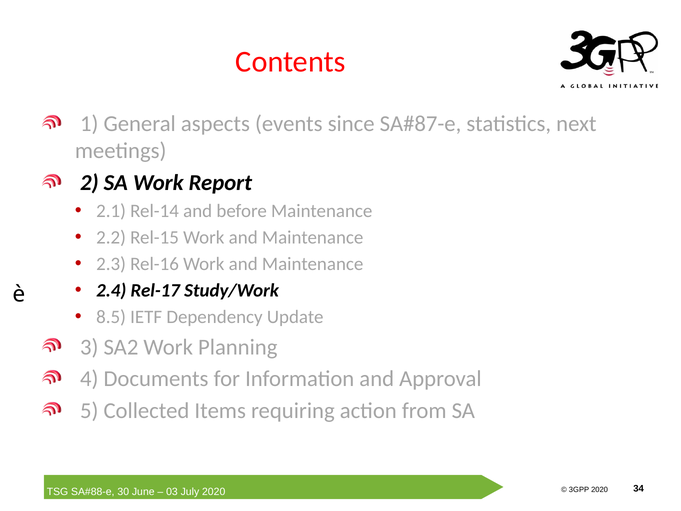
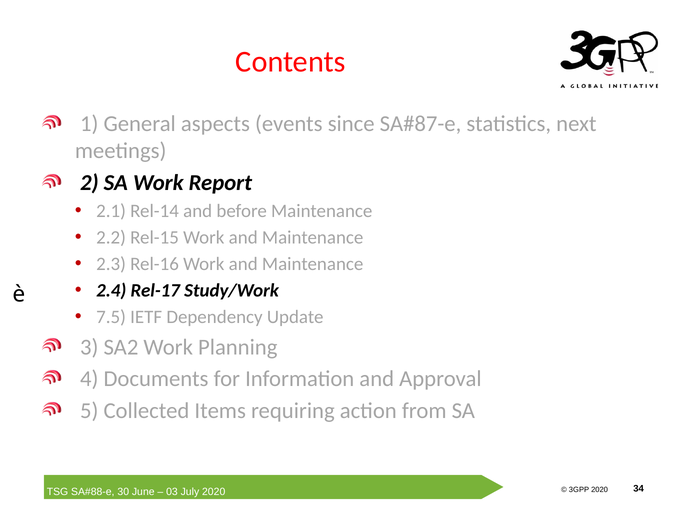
8.5: 8.5 -> 7.5 (111, 317)
